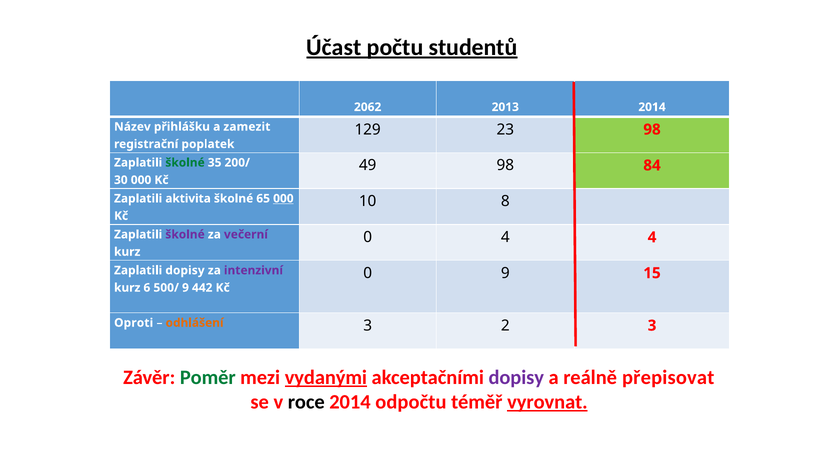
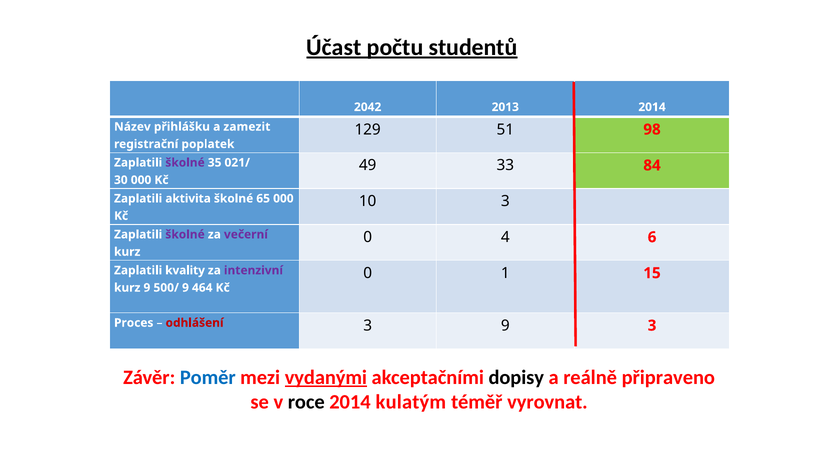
2062: 2062 -> 2042 (368, 107)
23: 23 -> 51 (505, 130)
školné colour: green -> purple (185, 163)
200/: 200/ -> 021/ (237, 163)
49 98: 98 -> 33 (505, 165)
000 underline: present -> none (283, 199)
10 8: 8 -> 3 (505, 201)
4 4: 4 -> 6 (652, 237)
Zaplatili dopisy: dopisy -> kvality (185, 270)
0 9: 9 -> 1 (505, 273)
kurz 6: 6 -> 9 (147, 288)
442: 442 -> 464 (202, 288)
Oproti: Oproti -> Proces (134, 323)
odhlášení colour: orange -> red (195, 323)
3 2: 2 -> 9 (505, 326)
Poměr colour: green -> blue (208, 378)
dopisy colour: purple -> black (516, 378)
přepisovat: přepisovat -> připraveno (668, 378)
odpočtu: odpočtu -> kulatým (411, 402)
vyrovnat underline: present -> none (547, 402)
